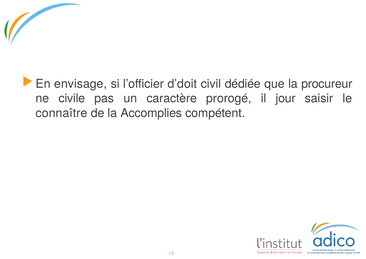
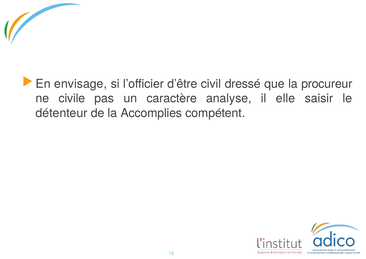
d’doit: d’doit -> d’être (182, 84)
dédiée: dédiée -> dressé (243, 84)
prorogé: prorogé -> analyse (229, 98)
jour: jour -> elle (286, 98)
connaître: connaître -> détenteur (62, 113)
